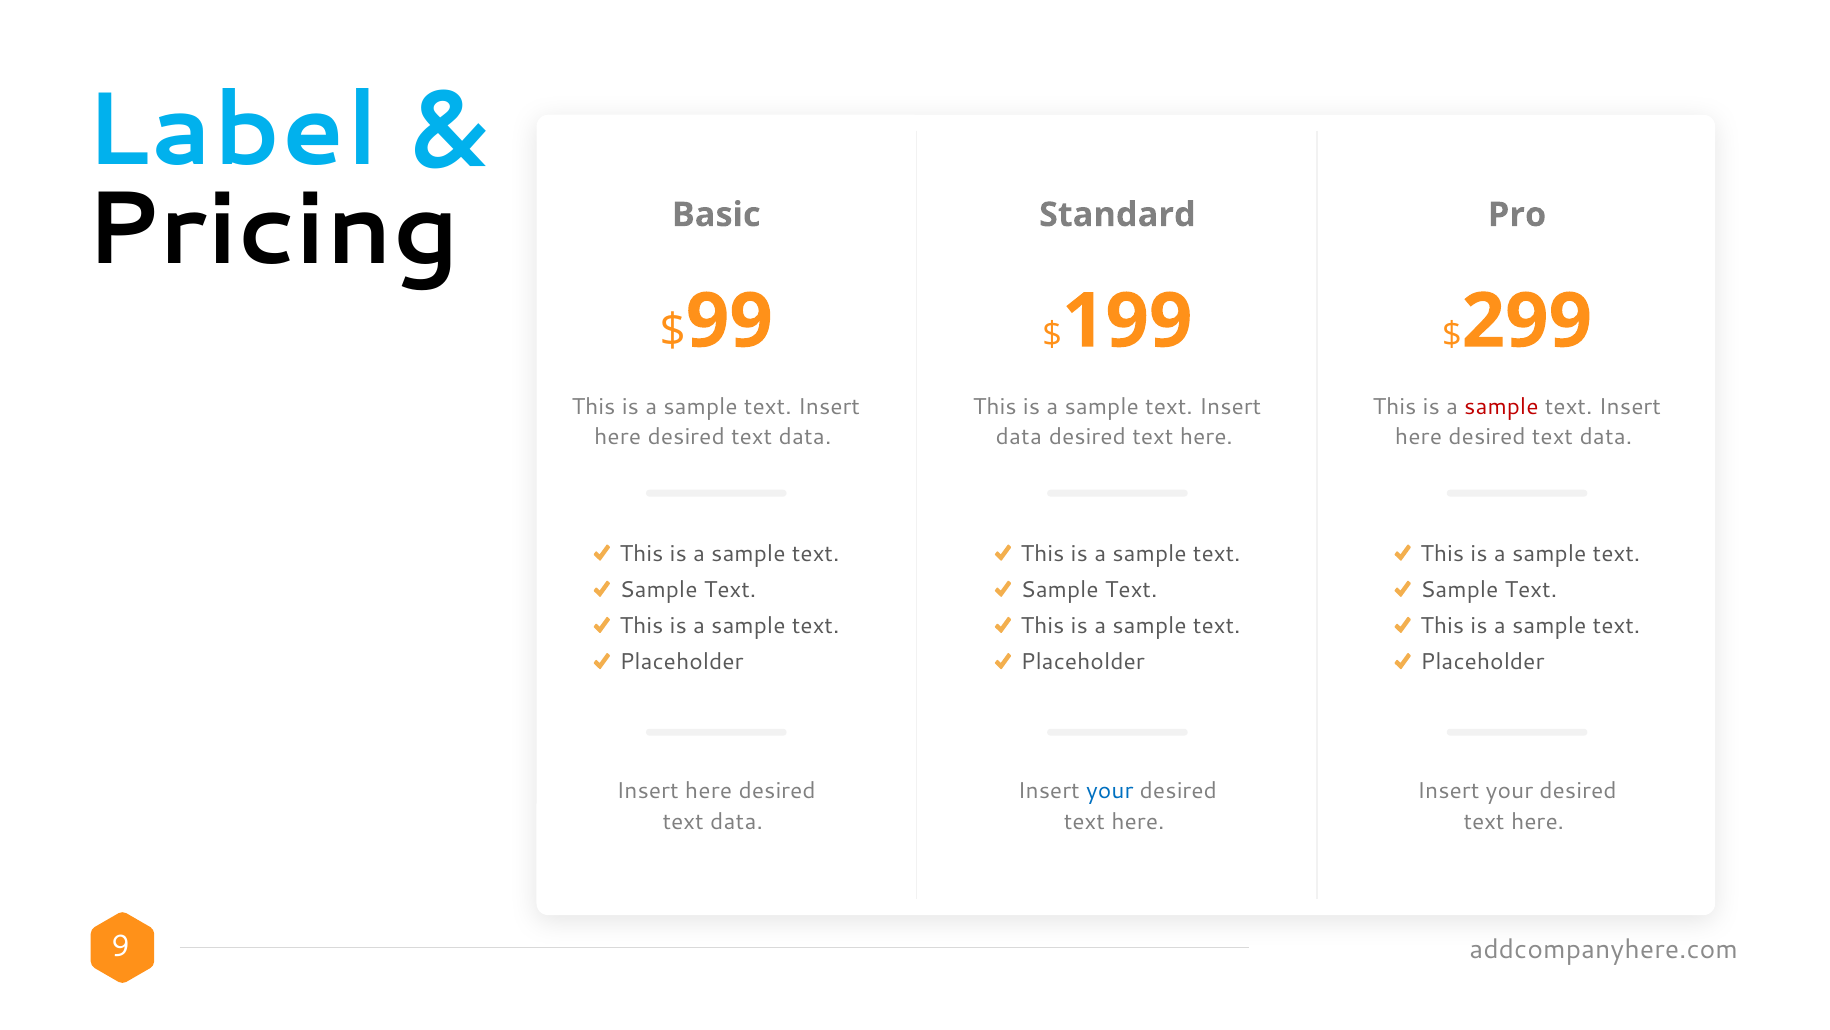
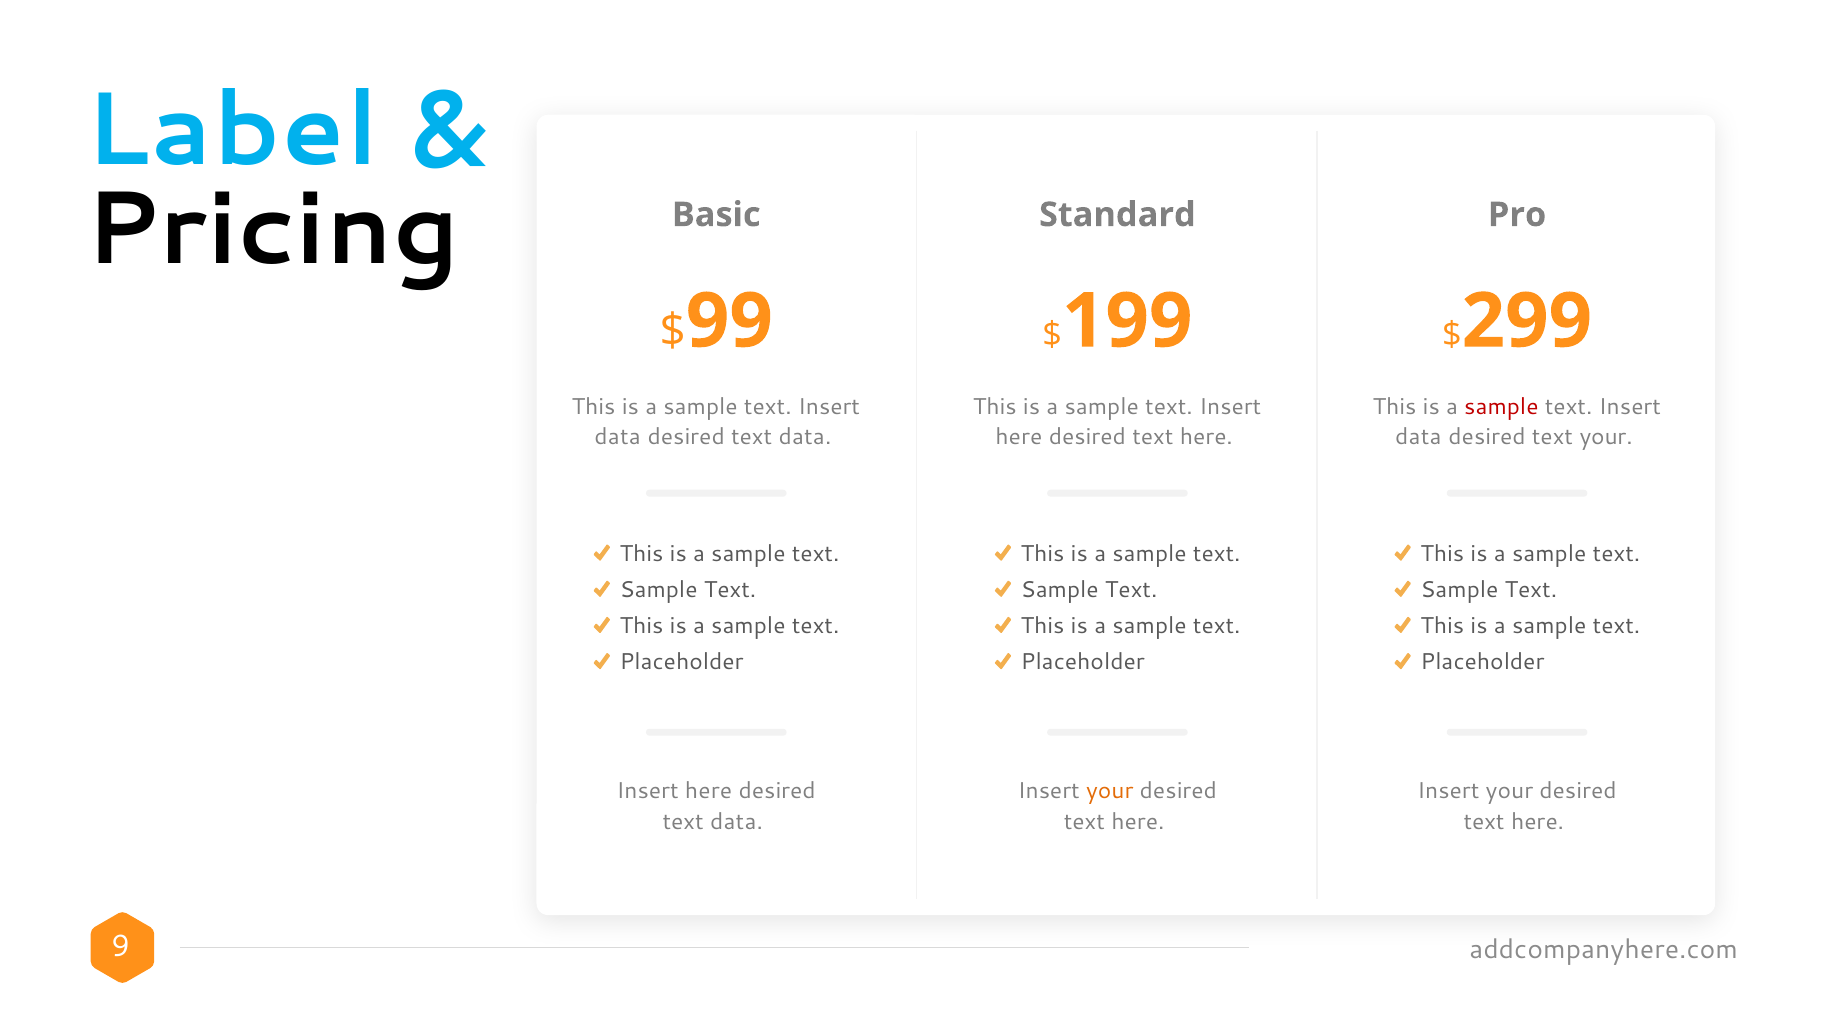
here: here -> data (618, 437)
data: data -> here (1019, 437)
here: here -> data (1418, 437)
data: data -> your (1606, 437)
your colour: blue -> orange (1110, 791)
